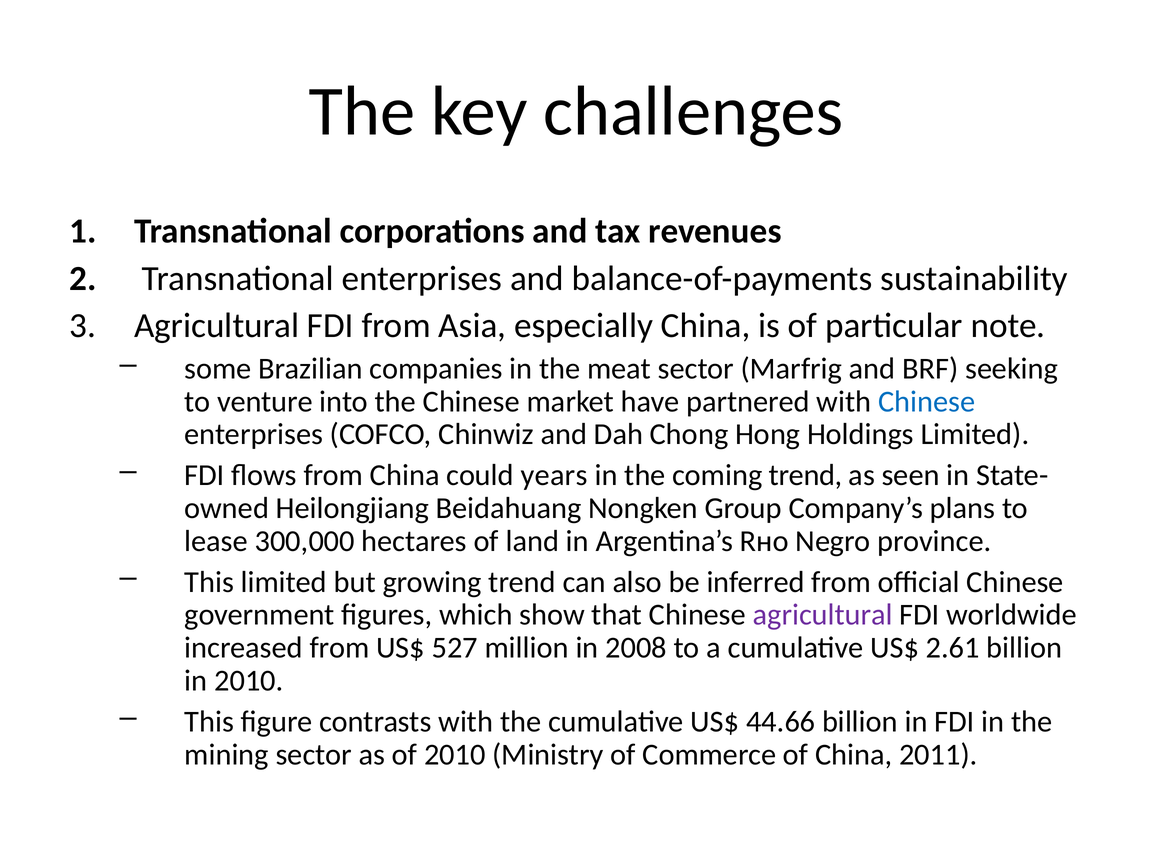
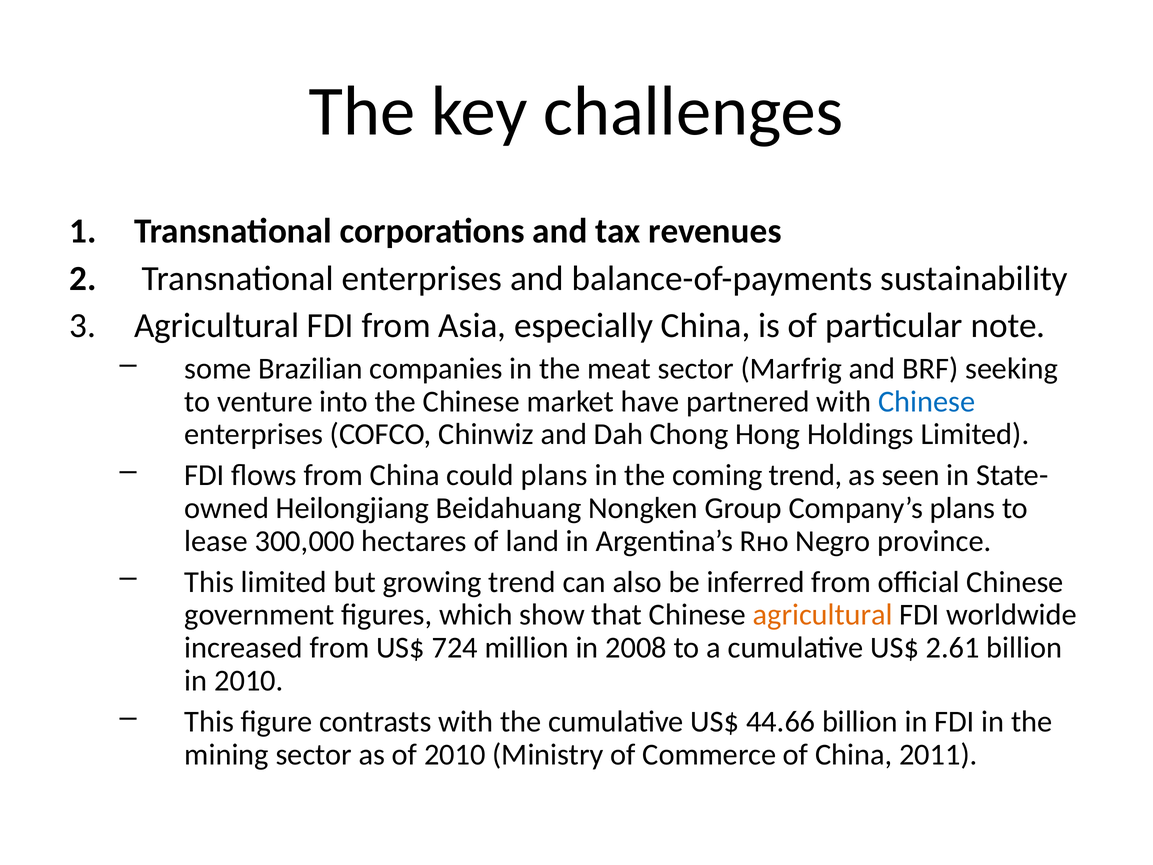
could years: years -> plans (554, 475)
agricultural colour: purple -> orange (823, 615)
527: 527 -> 724 (455, 648)
